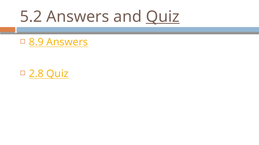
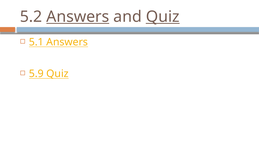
Answers underline: none -> present (78, 17)
8.9: 8.9 -> 5.1 (36, 42)
2.8: 2.8 -> 5.9 (36, 74)
